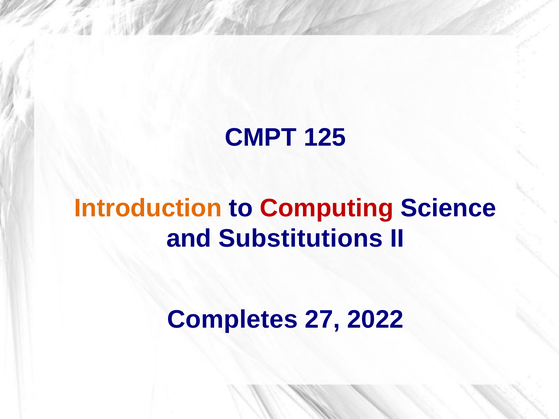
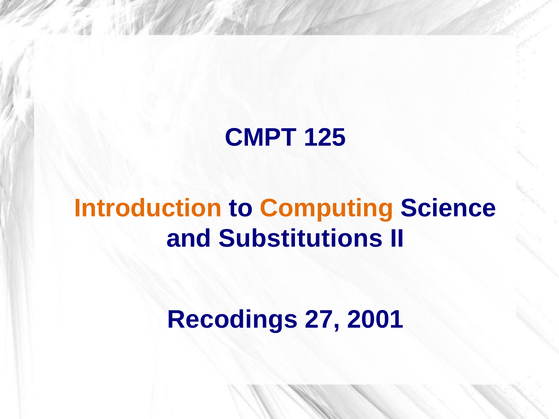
Computing colour: red -> orange (327, 208)
Completes: Completes -> Recodings (232, 320)
2022: 2022 -> 2001 (375, 320)
